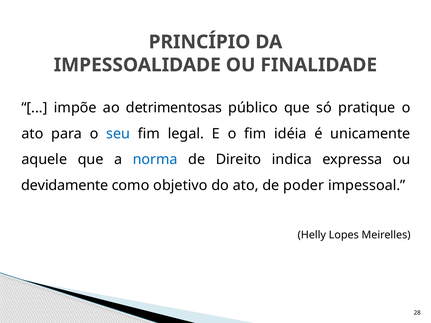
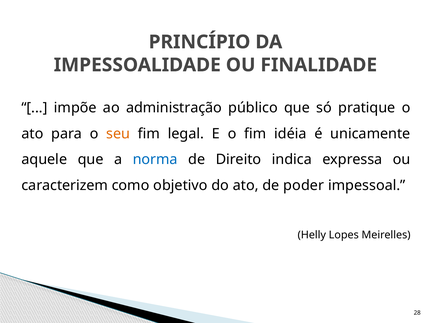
detrimentosas: detrimentosas -> administração (174, 108)
seu colour: blue -> orange (118, 134)
devidamente: devidamente -> caracterizem (65, 185)
